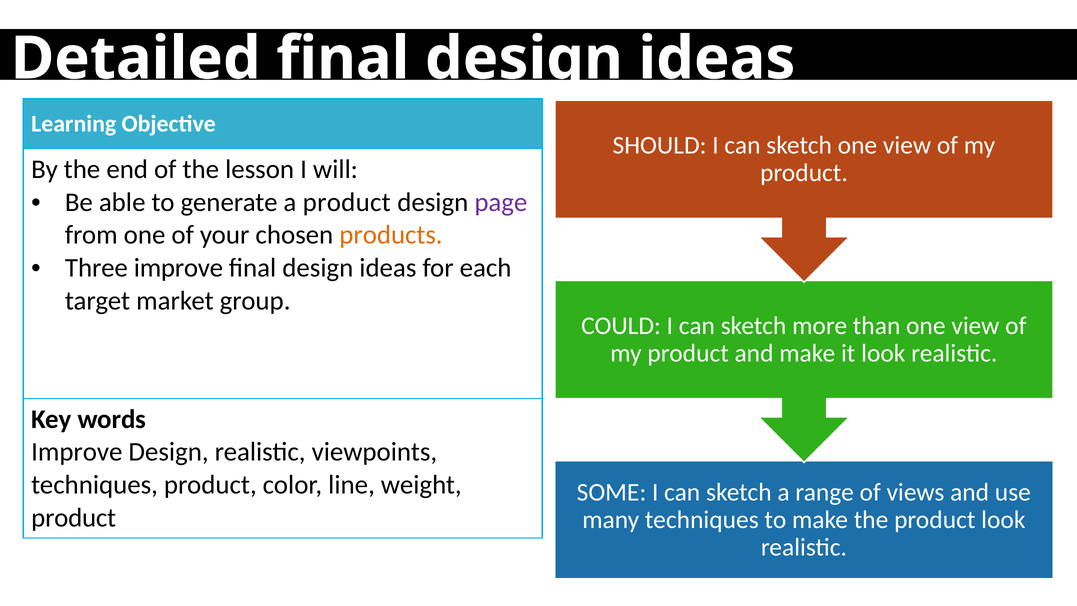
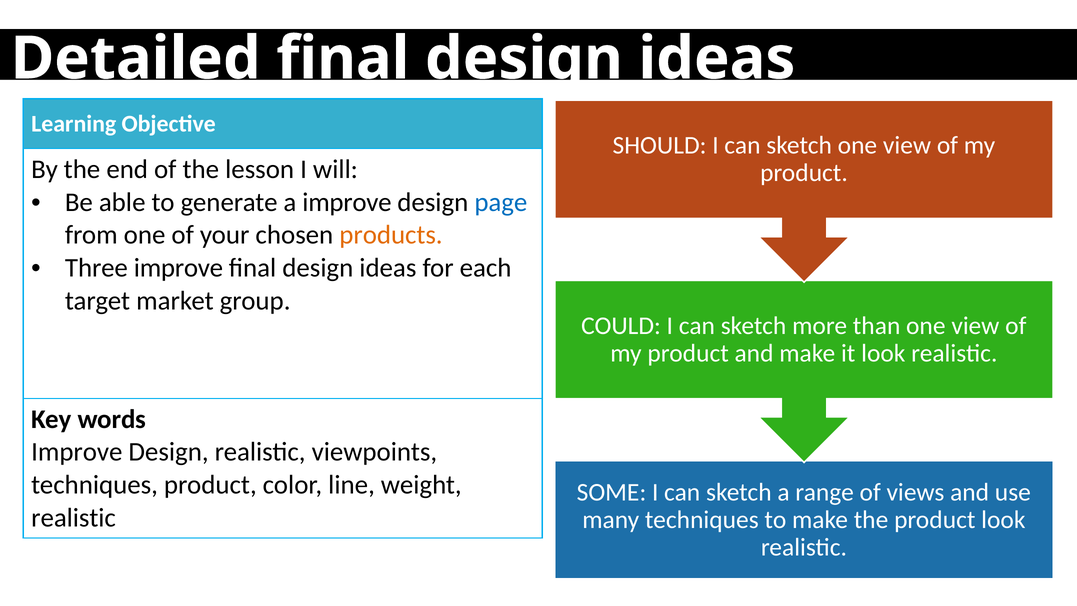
a product: product -> improve (347, 202)
page colour: purple -> blue (501, 202)
product: product -> realistic (74, 518)
